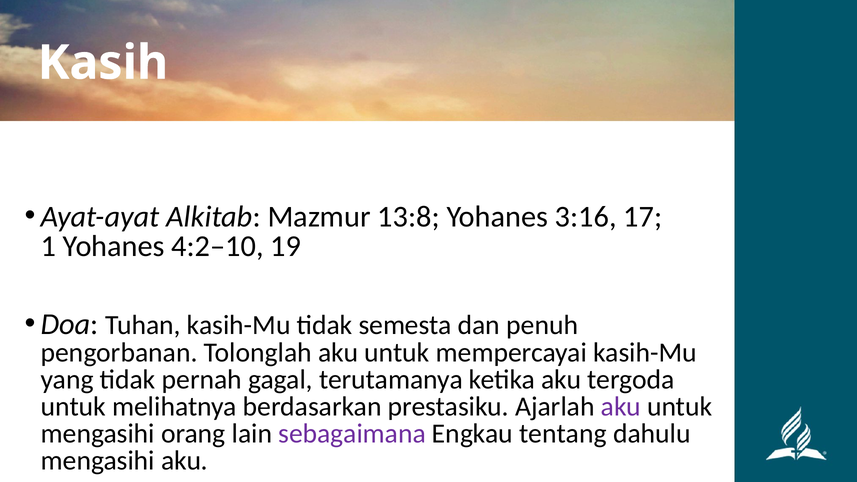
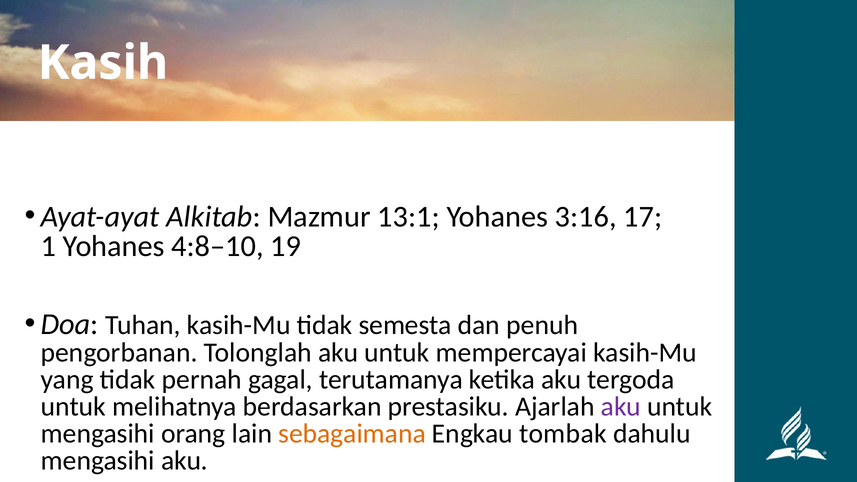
13:8: 13:8 -> 13:1 (409, 217)
4:2–10: 4:2–10 -> 4:8–10 (218, 246)
sebagaimana colour: purple -> orange (352, 434)
tentang: tentang -> tombak (563, 434)
